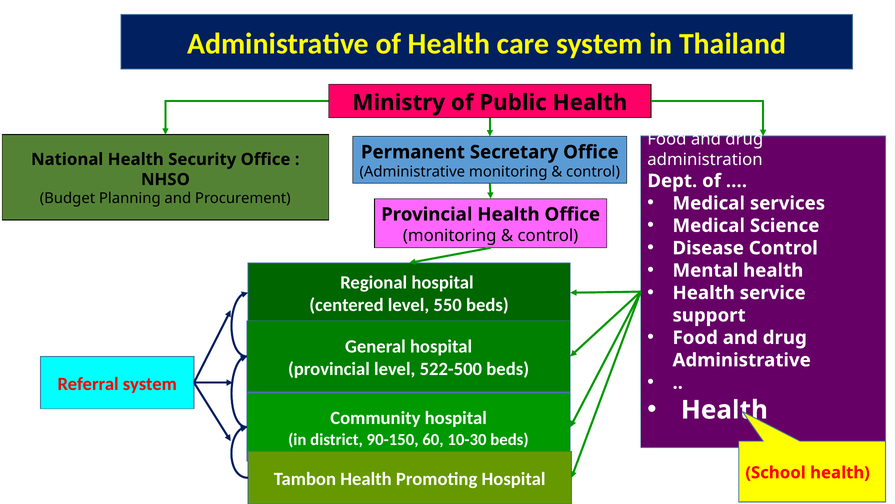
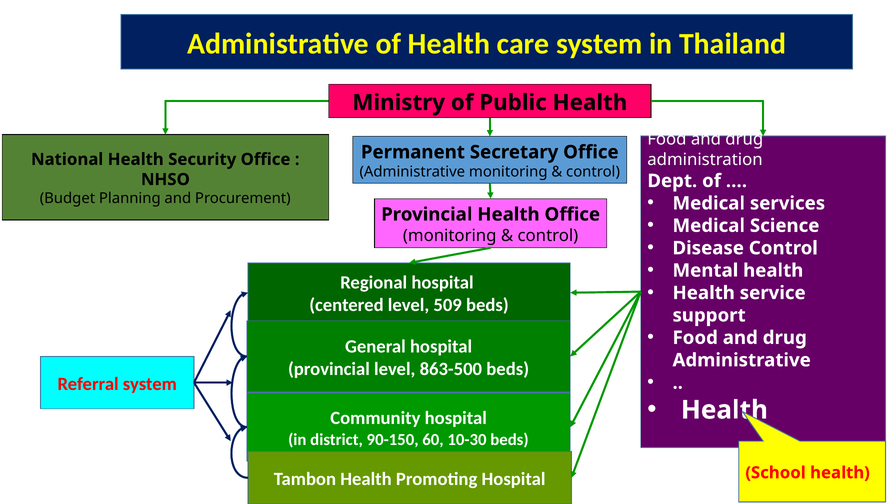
550: 550 -> 509 (448, 305)
522-500: 522-500 -> 863-500 (451, 369)
